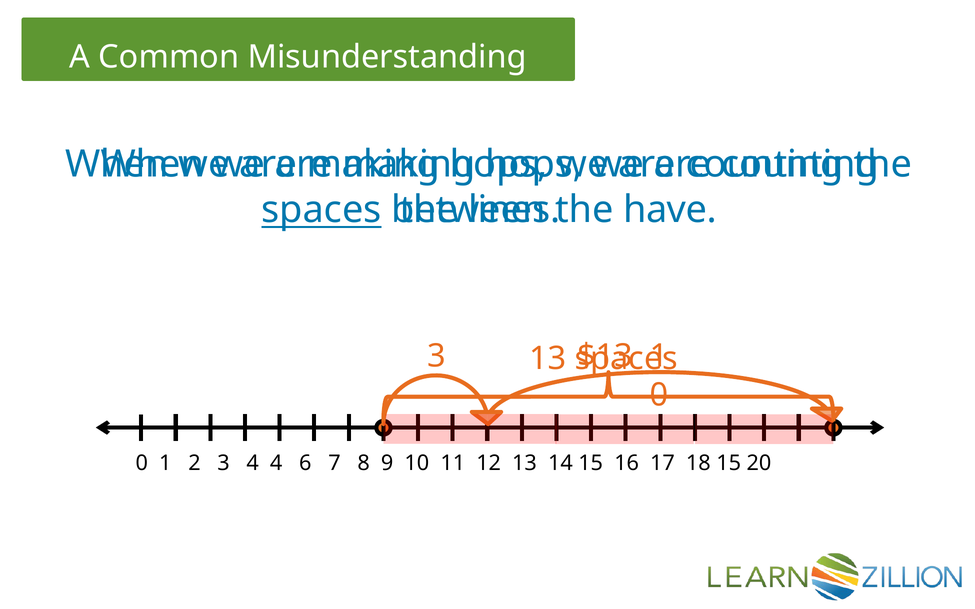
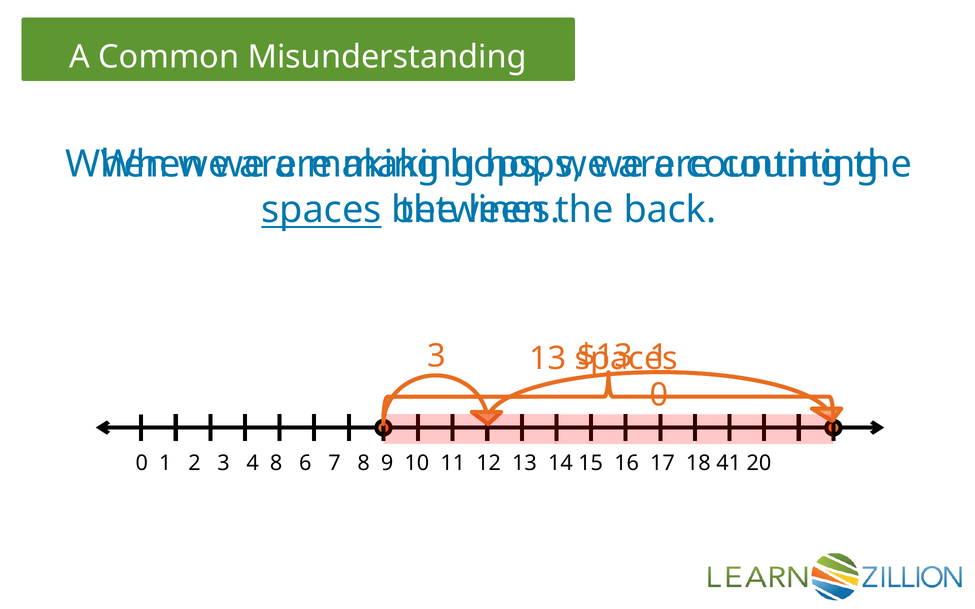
have: have -> back (670, 210)
4 4: 4 -> 8 (276, 463)
18 15: 15 -> 41 (729, 463)
